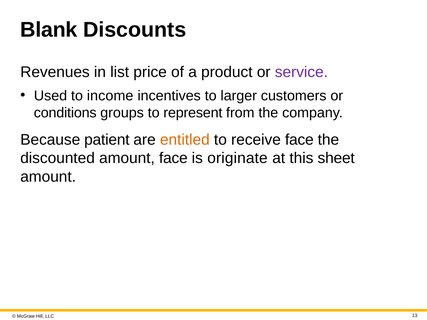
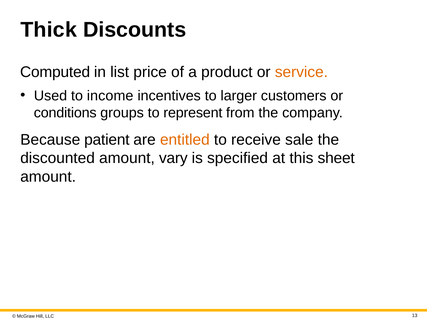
Blank: Blank -> Thick (49, 30)
Revenues: Revenues -> Computed (55, 72)
service colour: purple -> orange (301, 72)
receive face: face -> sale (299, 140)
amount face: face -> vary (173, 158)
originate: originate -> specified (238, 158)
